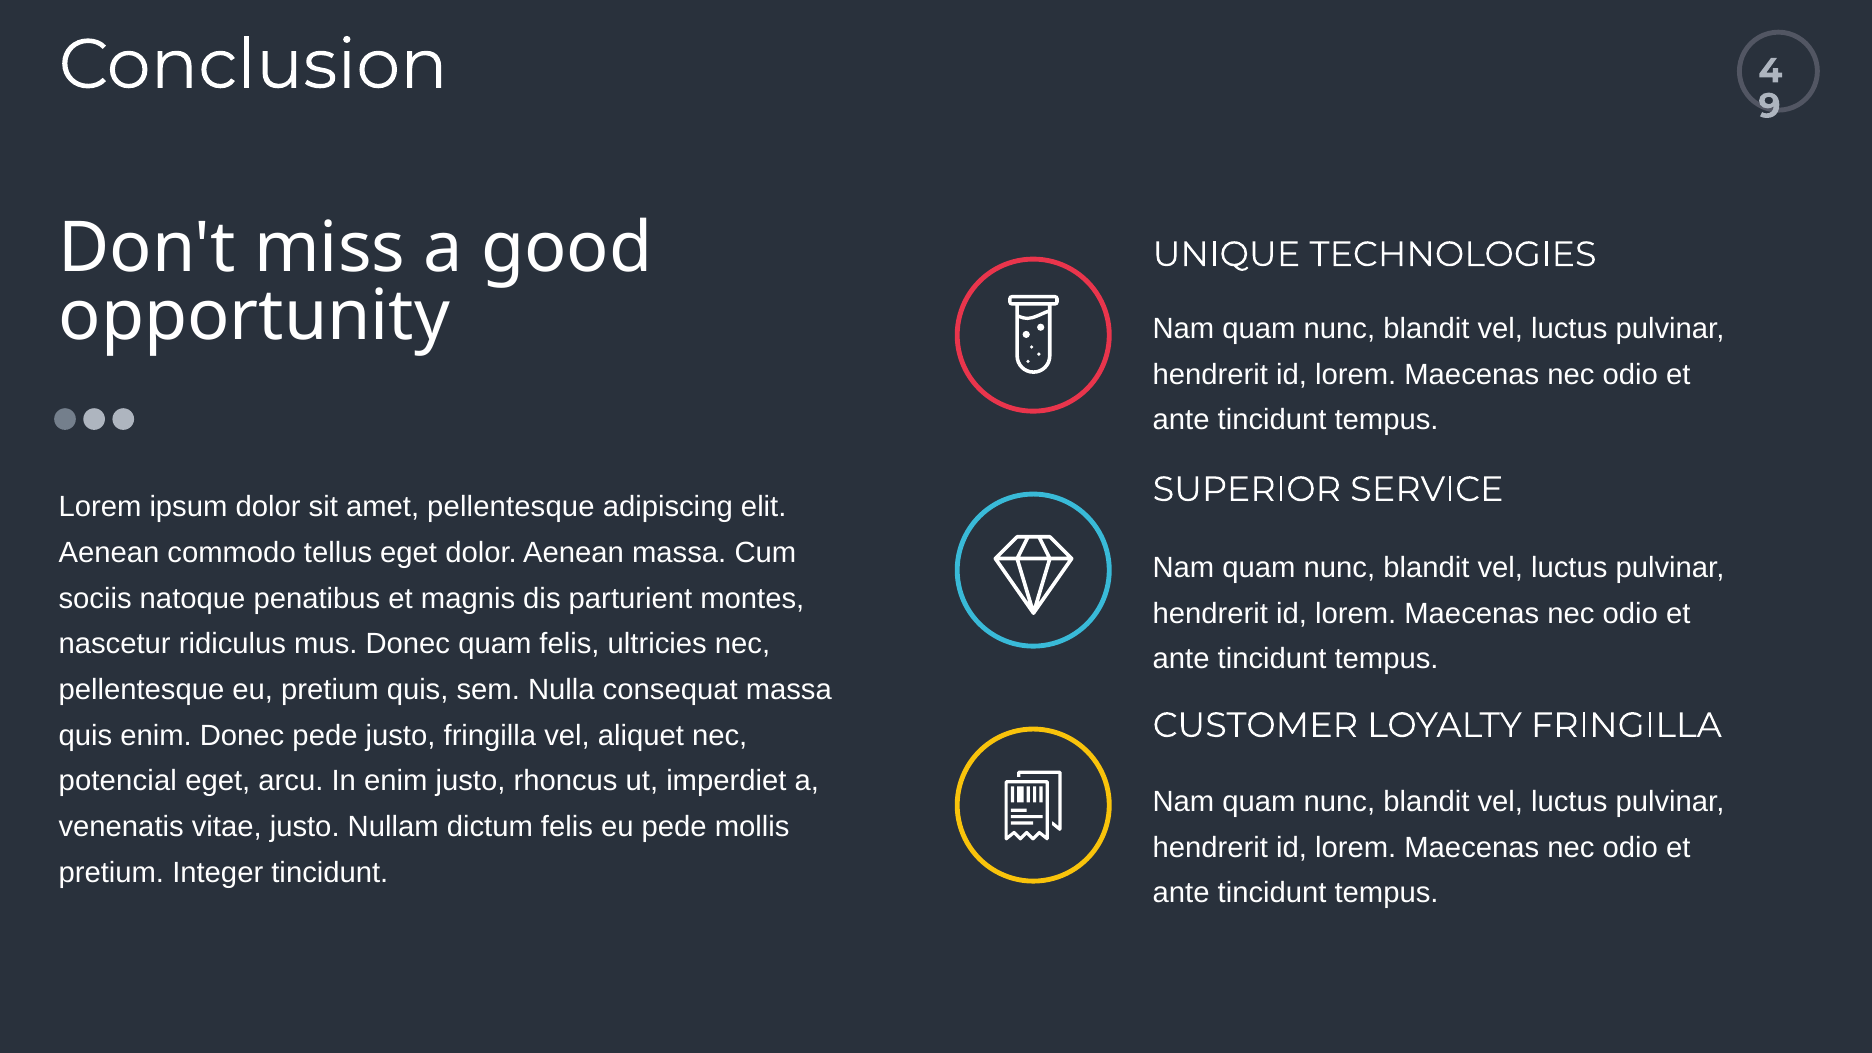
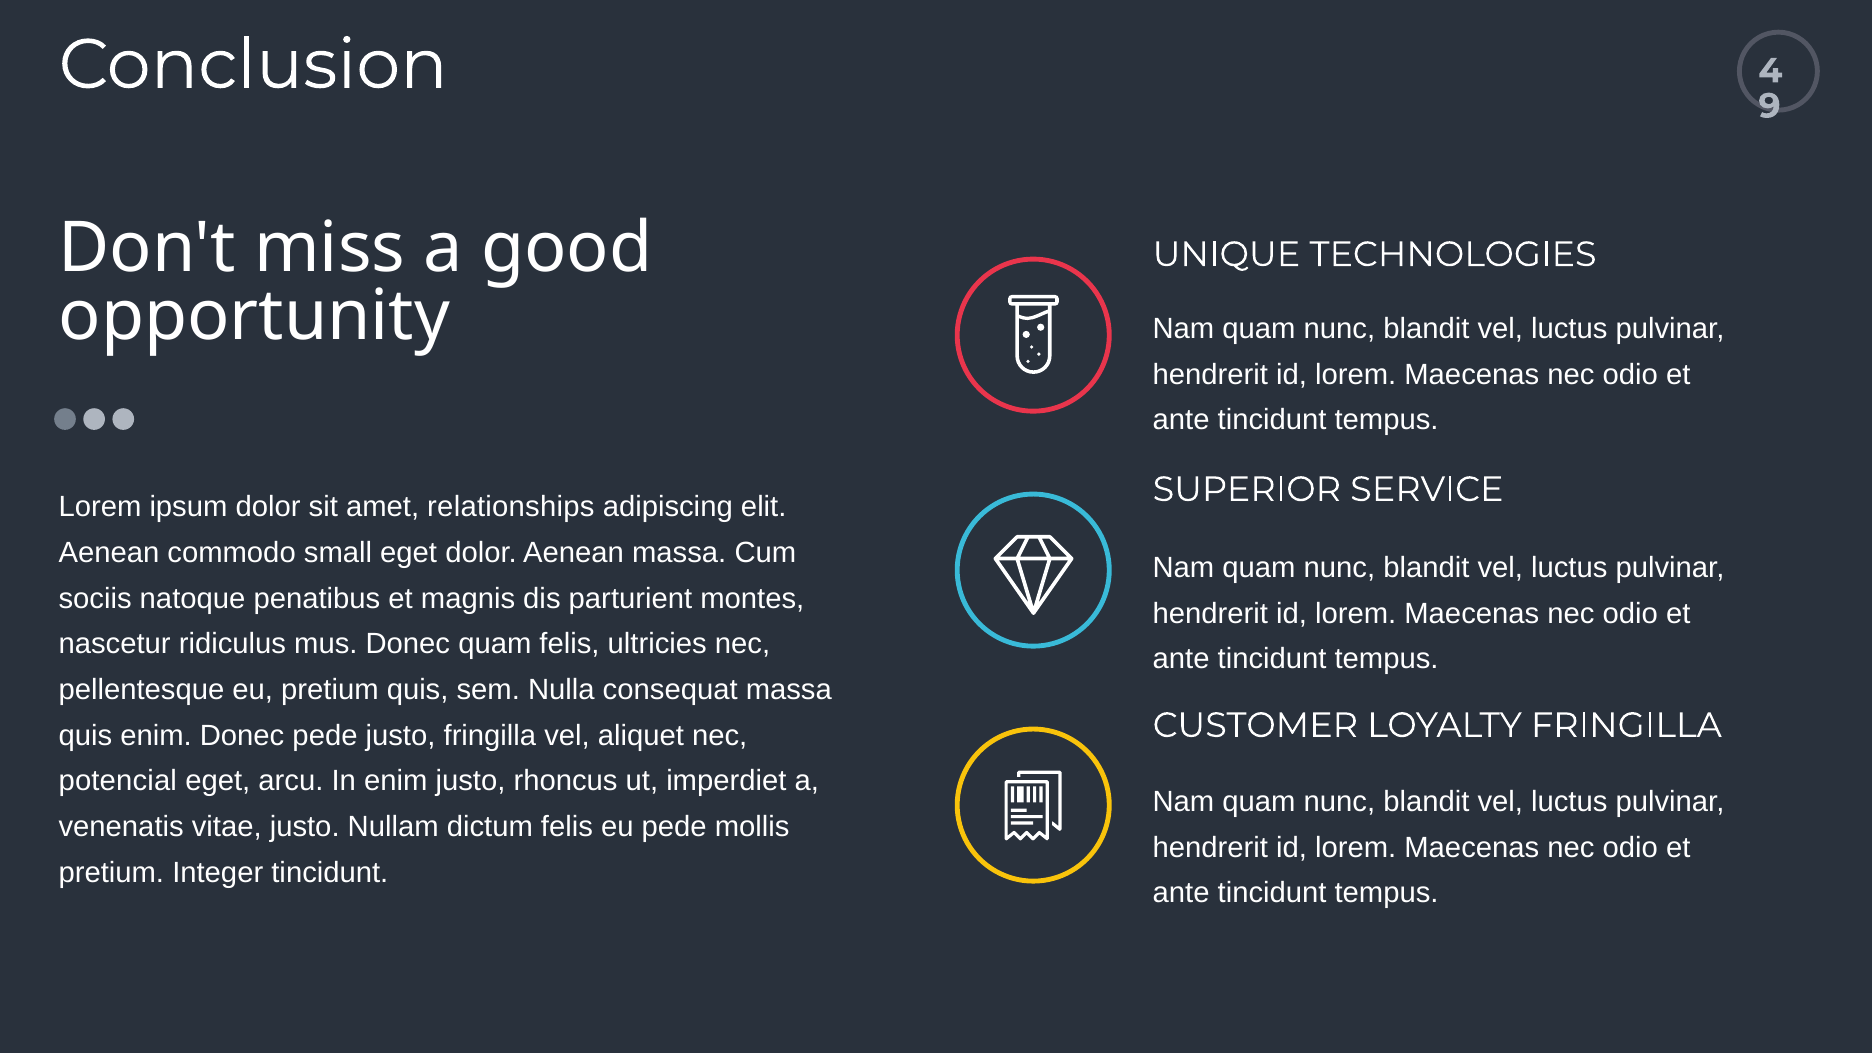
amet pellentesque: pellentesque -> relationships (511, 507)
tellus: tellus -> small (338, 553)
